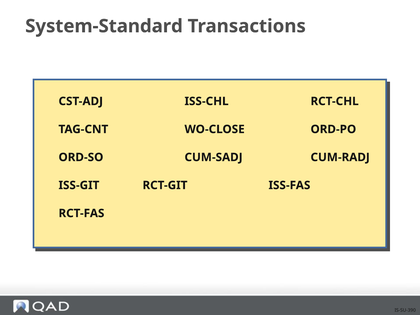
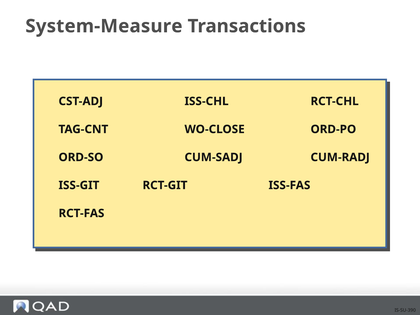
System-Standard: System-Standard -> System-Measure (104, 26)
